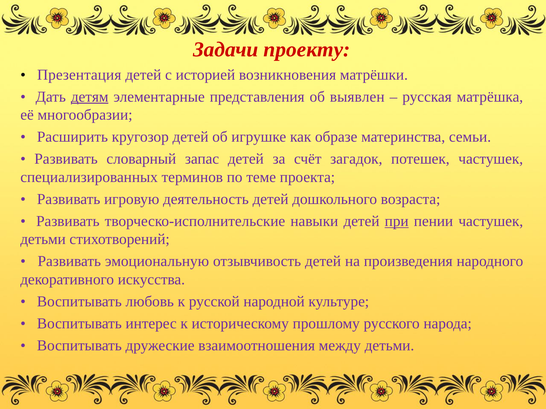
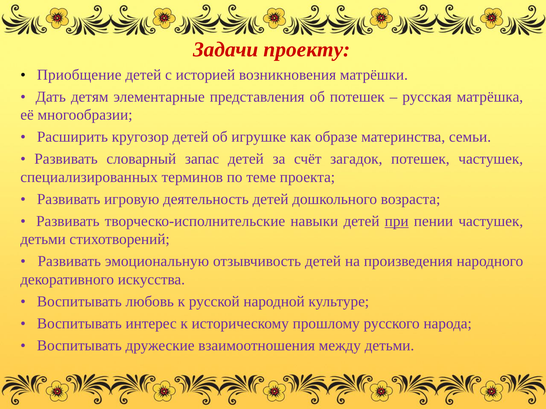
Презентация: Презентация -> Приобщение (79, 75)
детям underline: present -> none (90, 97)
об выявлен: выявлен -> потешек (357, 97)
